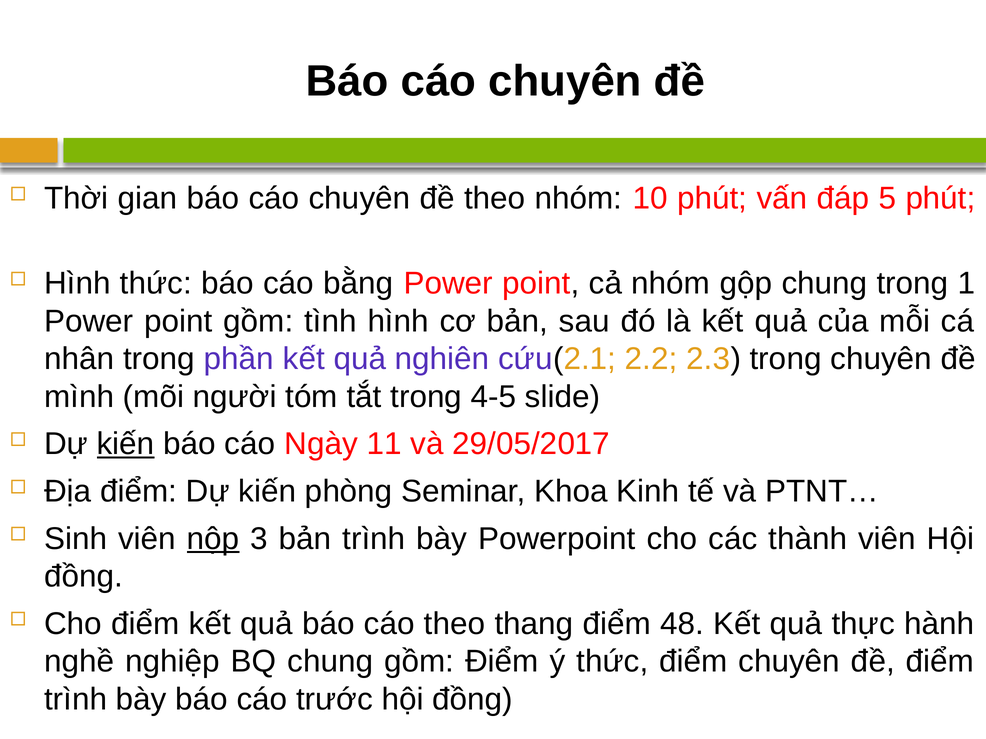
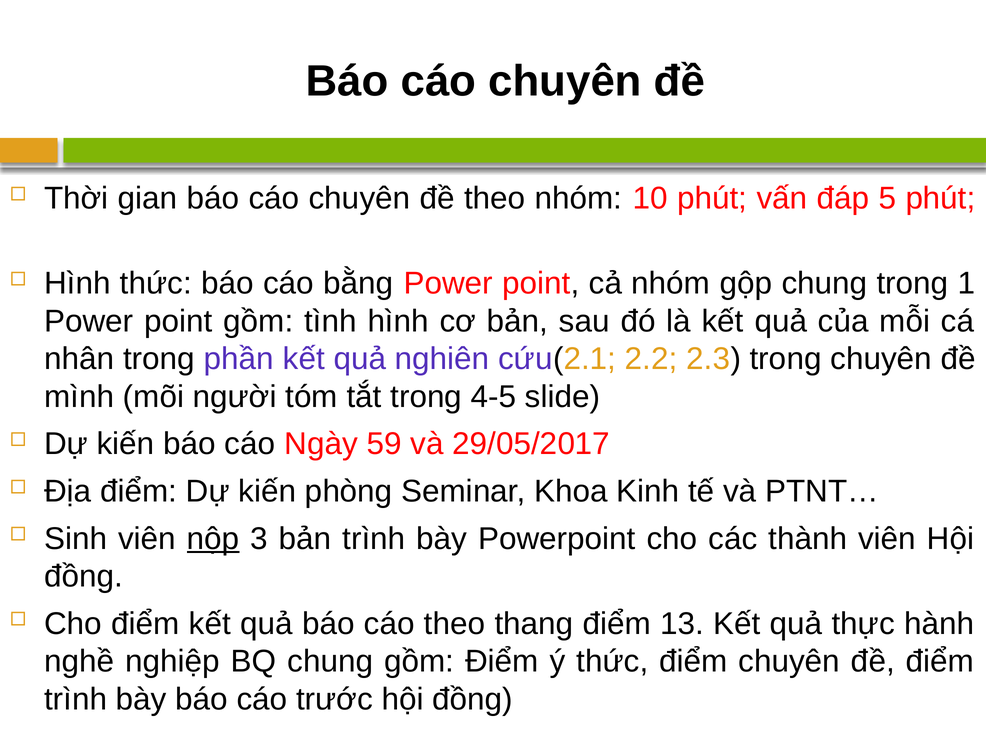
kiến underline: present -> none (126, 444)
11: 11 -> 59 (384, 444)
48: 48 -> 13 (682, 624)
